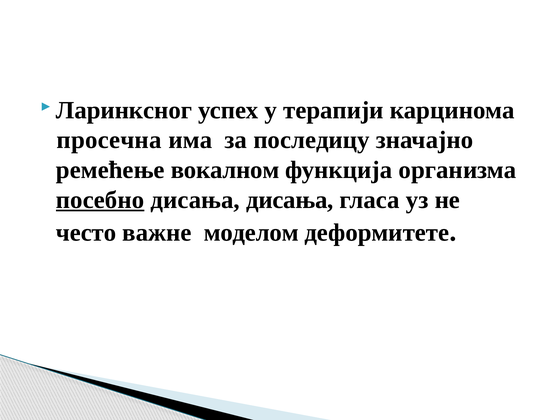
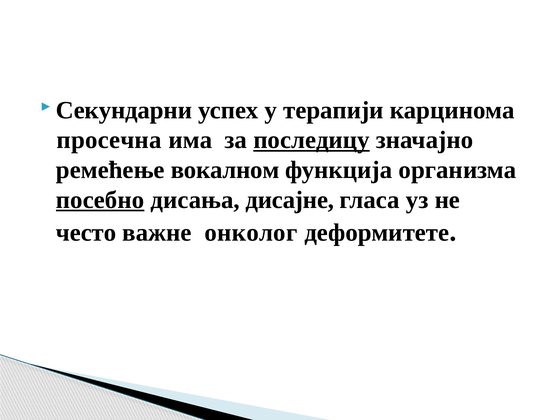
Ларинксног: Ларинксног -> Секундарни (124, 110)
последицу underline: none -> present (311, 140)
дисања дисања: дисања -> дисајне (290, 200)
моделом: моделом -> онколог (251, 233)
